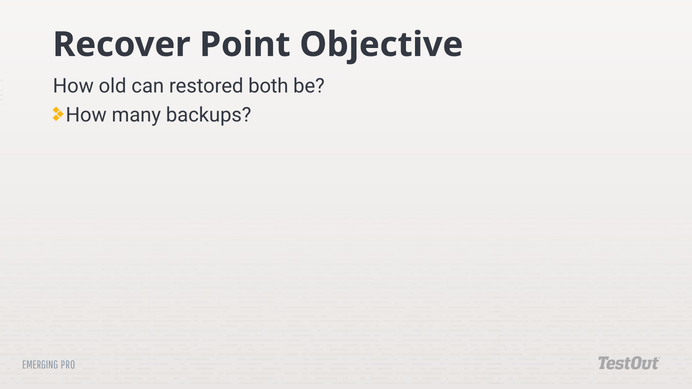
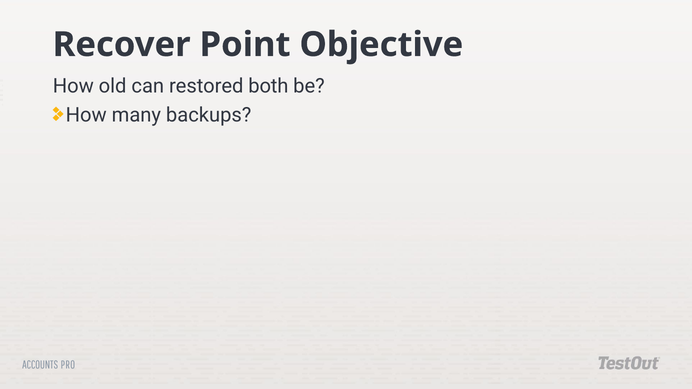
EMERGING: EMERGING -> ACCOUNTS (40, 365)
